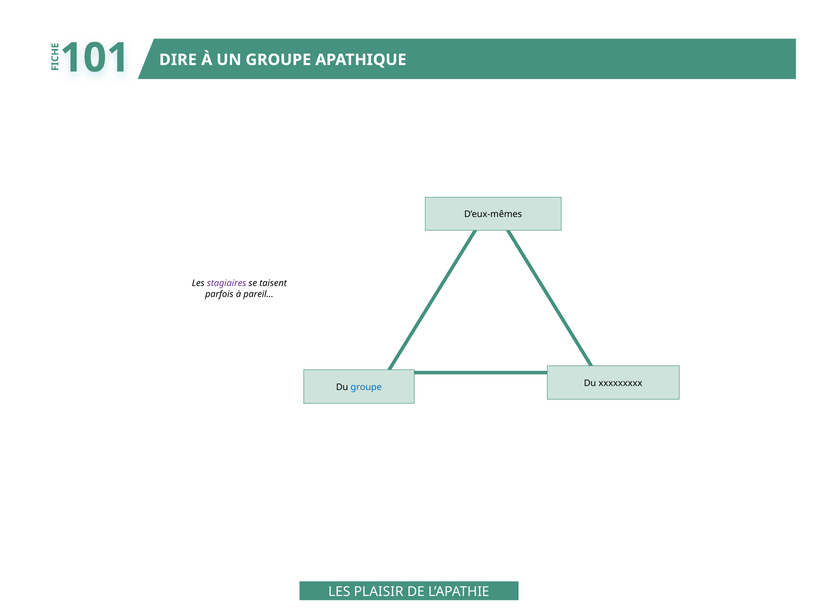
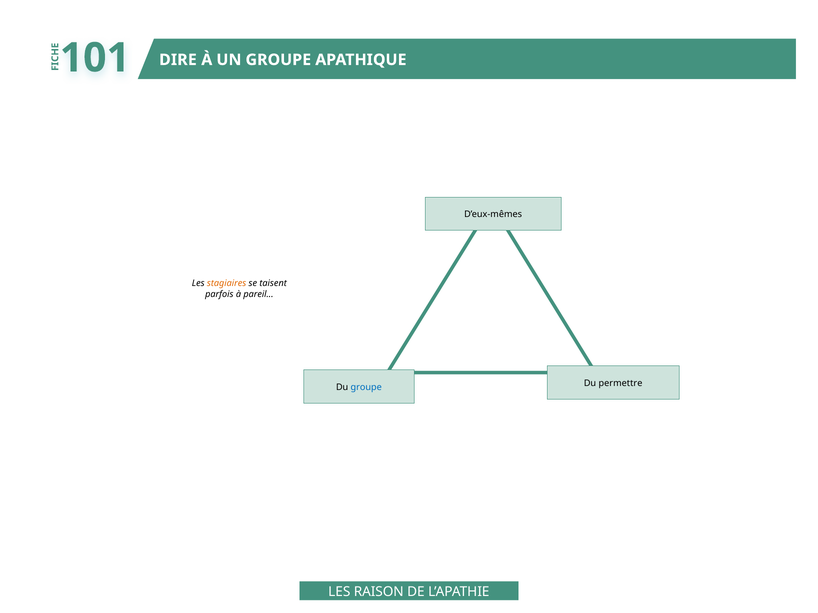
stagiaires colour: purple -> orange (227, 283)
xxxxxxxxx: xxxxxxxxx -> permettre (620, 384)
PLAISIR: PLAISIR -> RAISON (379, 592)
